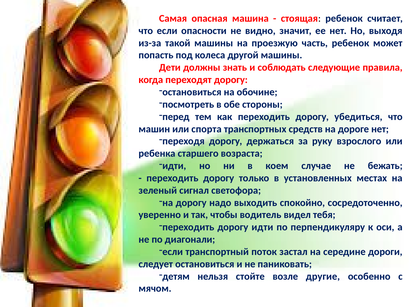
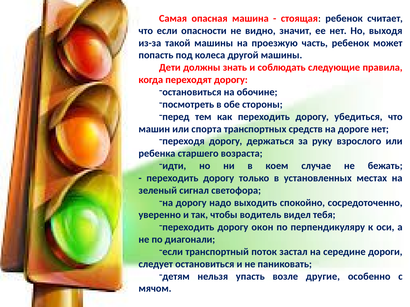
дорогу идти: идти -> окон (262, 228)
стойте: стойте -> упасть (250, 277)
